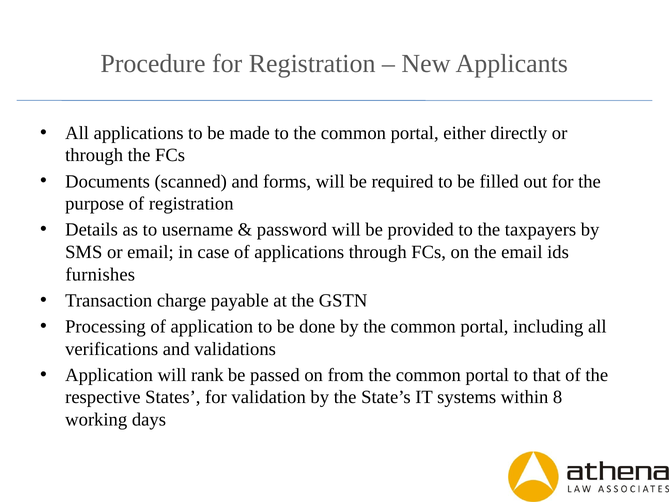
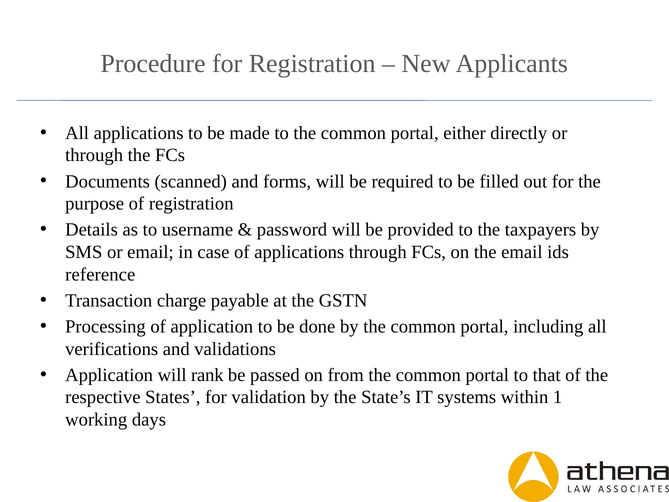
furnishes: furnishes -> reference (100, 274)
8: 8 -> 1 (558, 397)
